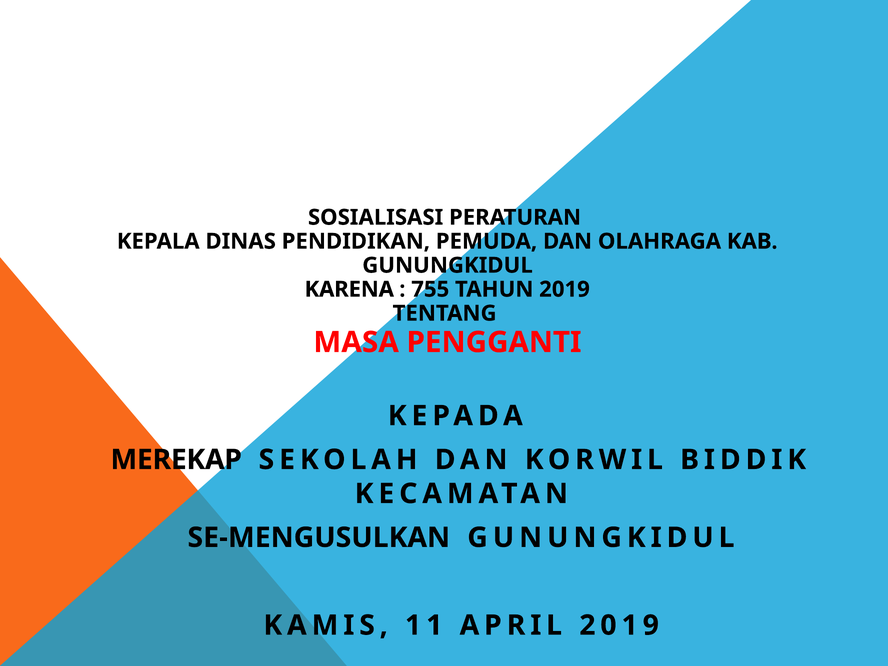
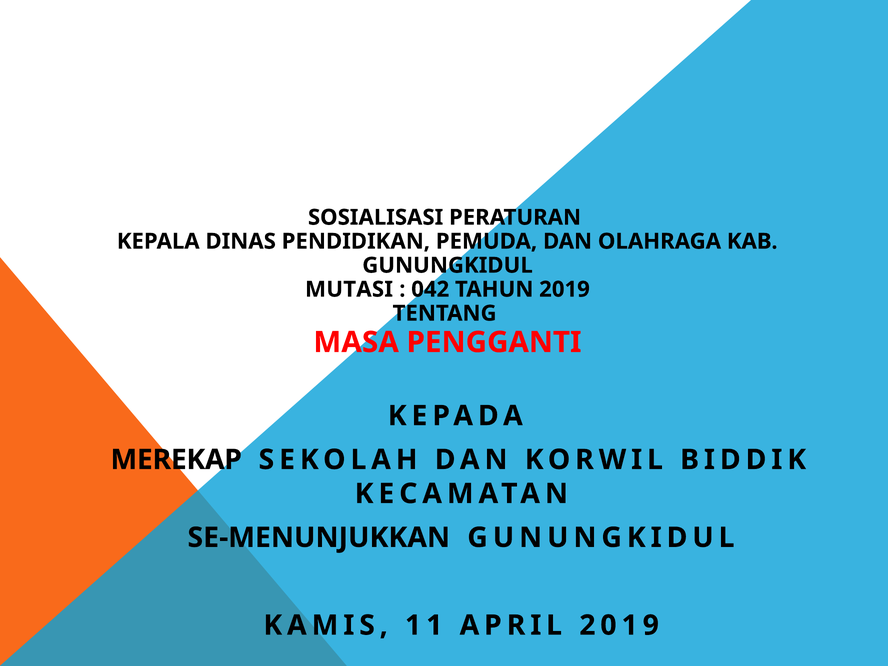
KARENA: KARENA -> MUTASI (349, 289)
755: 755 -> 042 (430, 289)
SE-MENGUSULKAN: SE-MENGUSULKAN -> SE-MENUNJUKKAN (319, 538)
